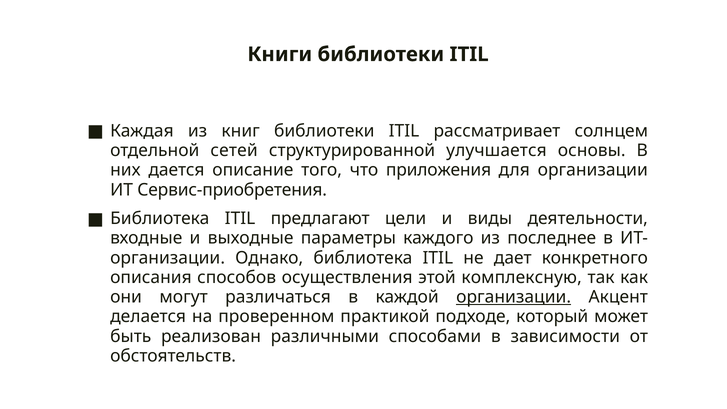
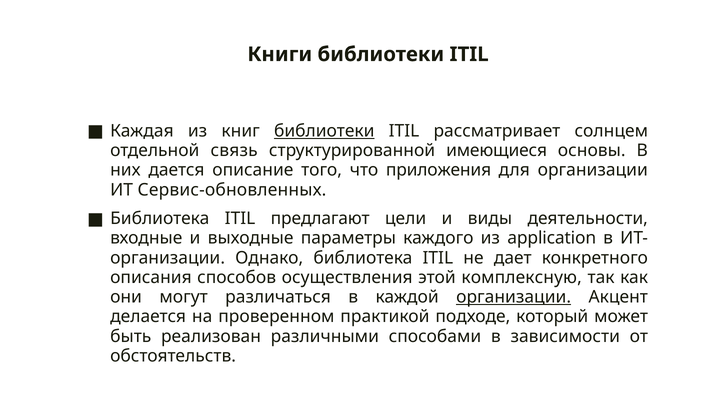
библиотеки underline: none -> present (324, 131)
сетей: сетей -> связь (234, 150)
улучшается: улучшается -> имеющиеся (497, 150)
Сервис-приобретения: Сервис-приобретения -> Сервис-обновленных (232, 190)
последнее: последнее -> application (552, 238)
